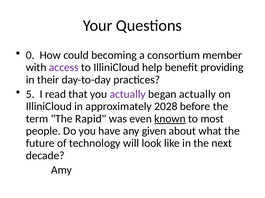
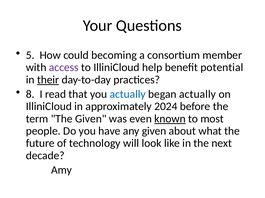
0: 0 -> 5 (30, 55)
providing: providing -> potential (222, 68)
their underline: none -> present (48, 80)
5: 5 -> 8 (30, 94)
actually colour: purple -> blue (128, 94)
2028: 2028 -> 2024 (166, 107)
The Rapid: Rapid -> Given (91, 119)
